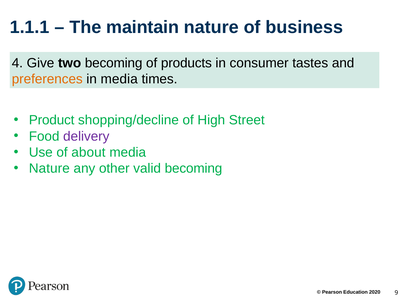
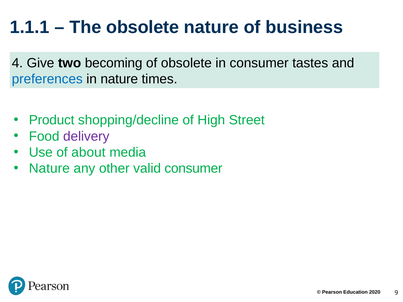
The maintain: maintain -> obsolete (143, 27)
of products: products -> obsolete (186, 63)
preferences colour: orange -> blue (47, 79)
in media: media -> nature (119, 79)
valid becoming: becoming -> consumer (193, 169)
